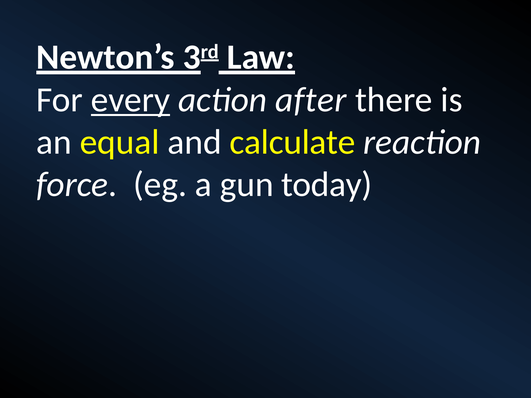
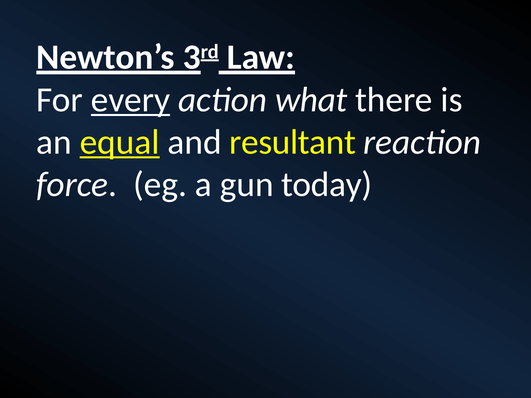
after: after -> what (311, 100)
equal underline: none -> present (120, 142)
calculate: calculate -> resultant (293, 142)
